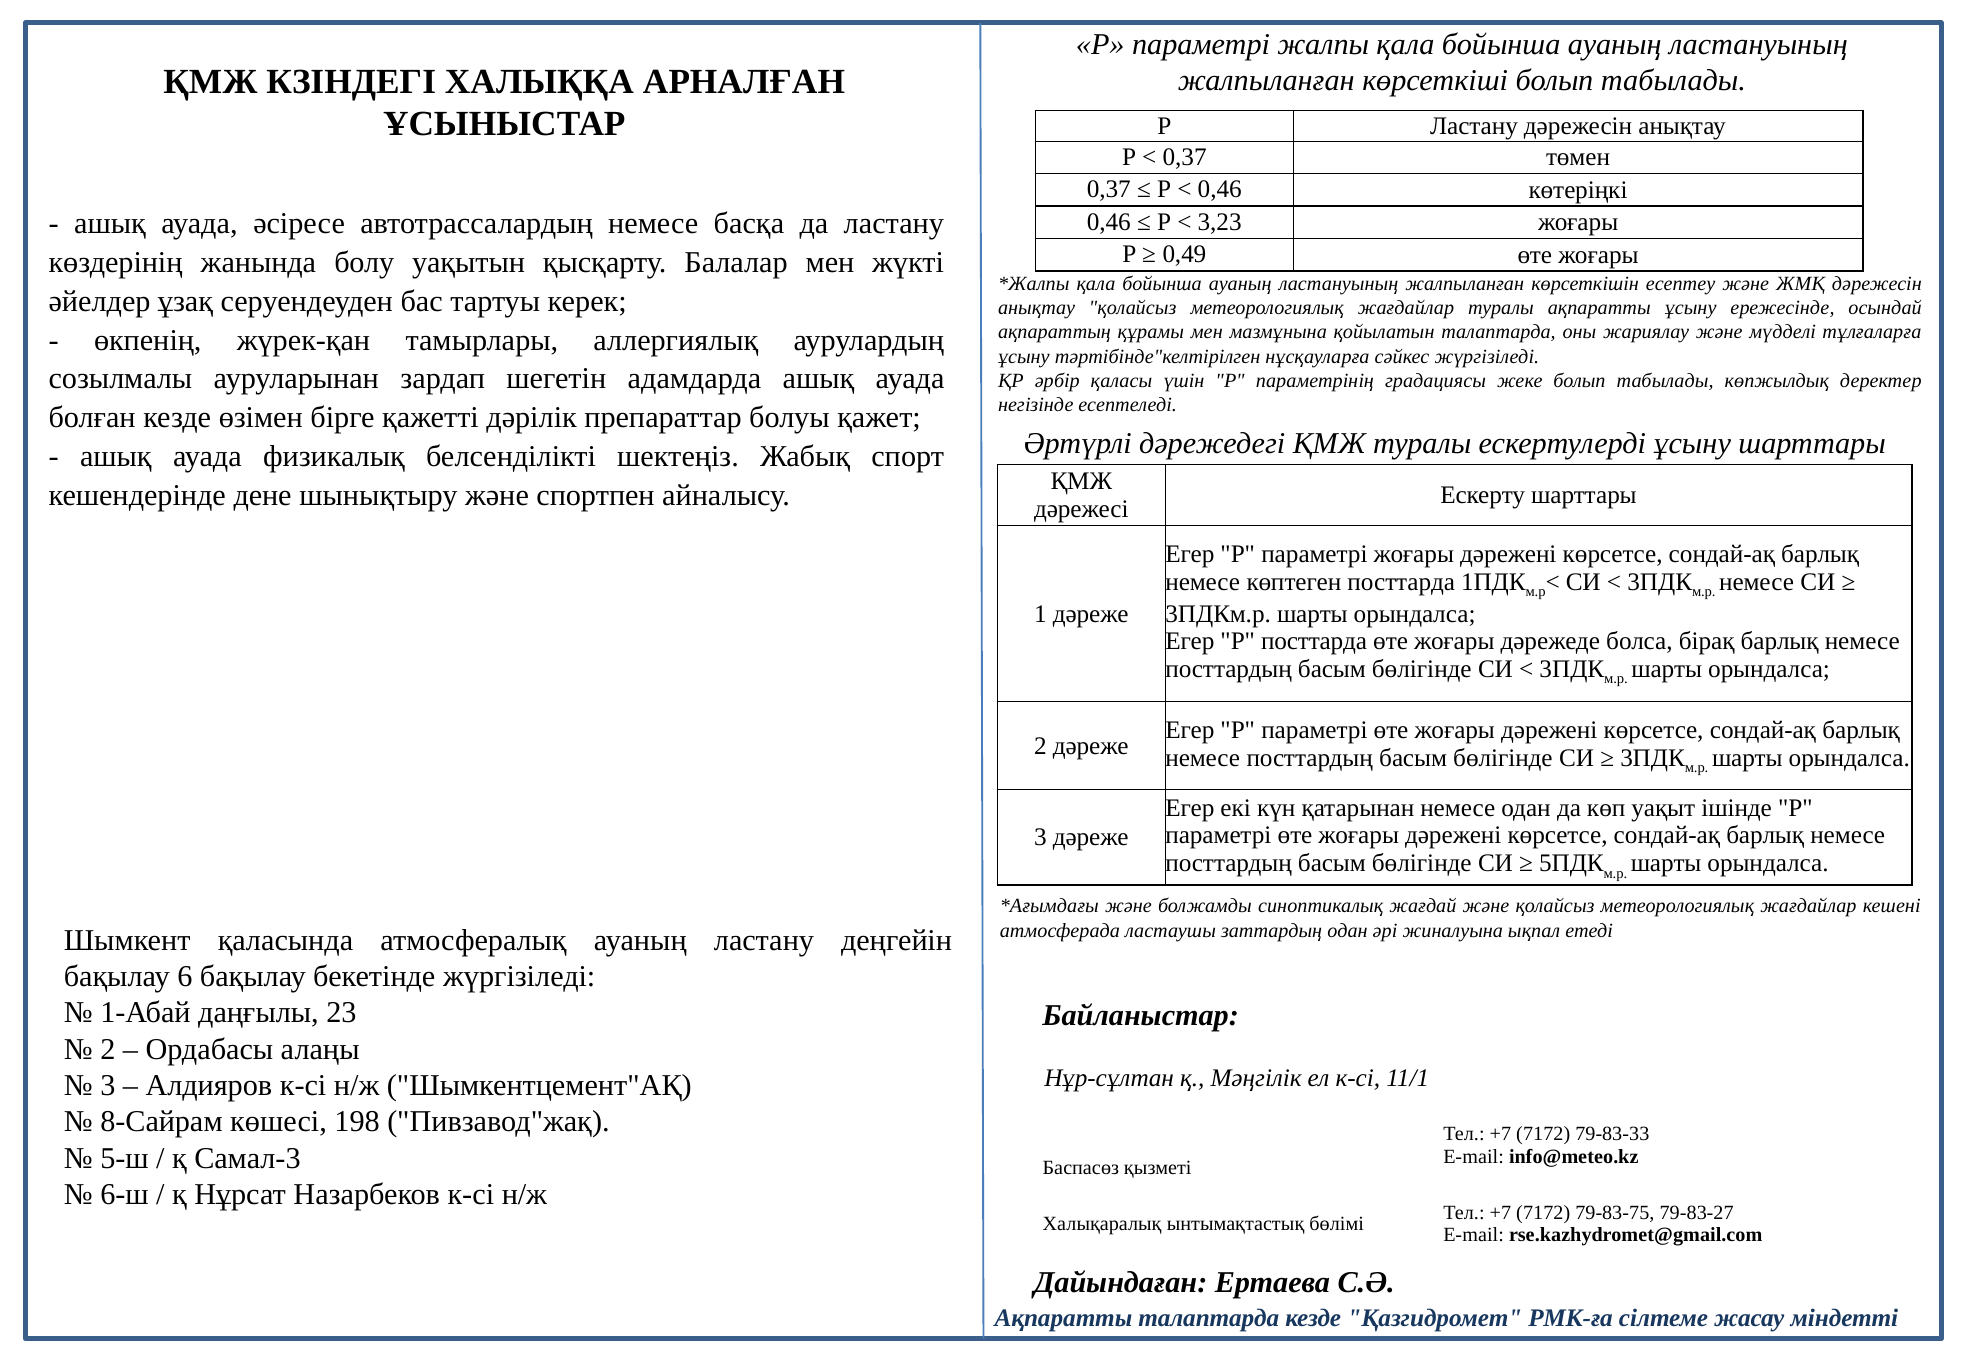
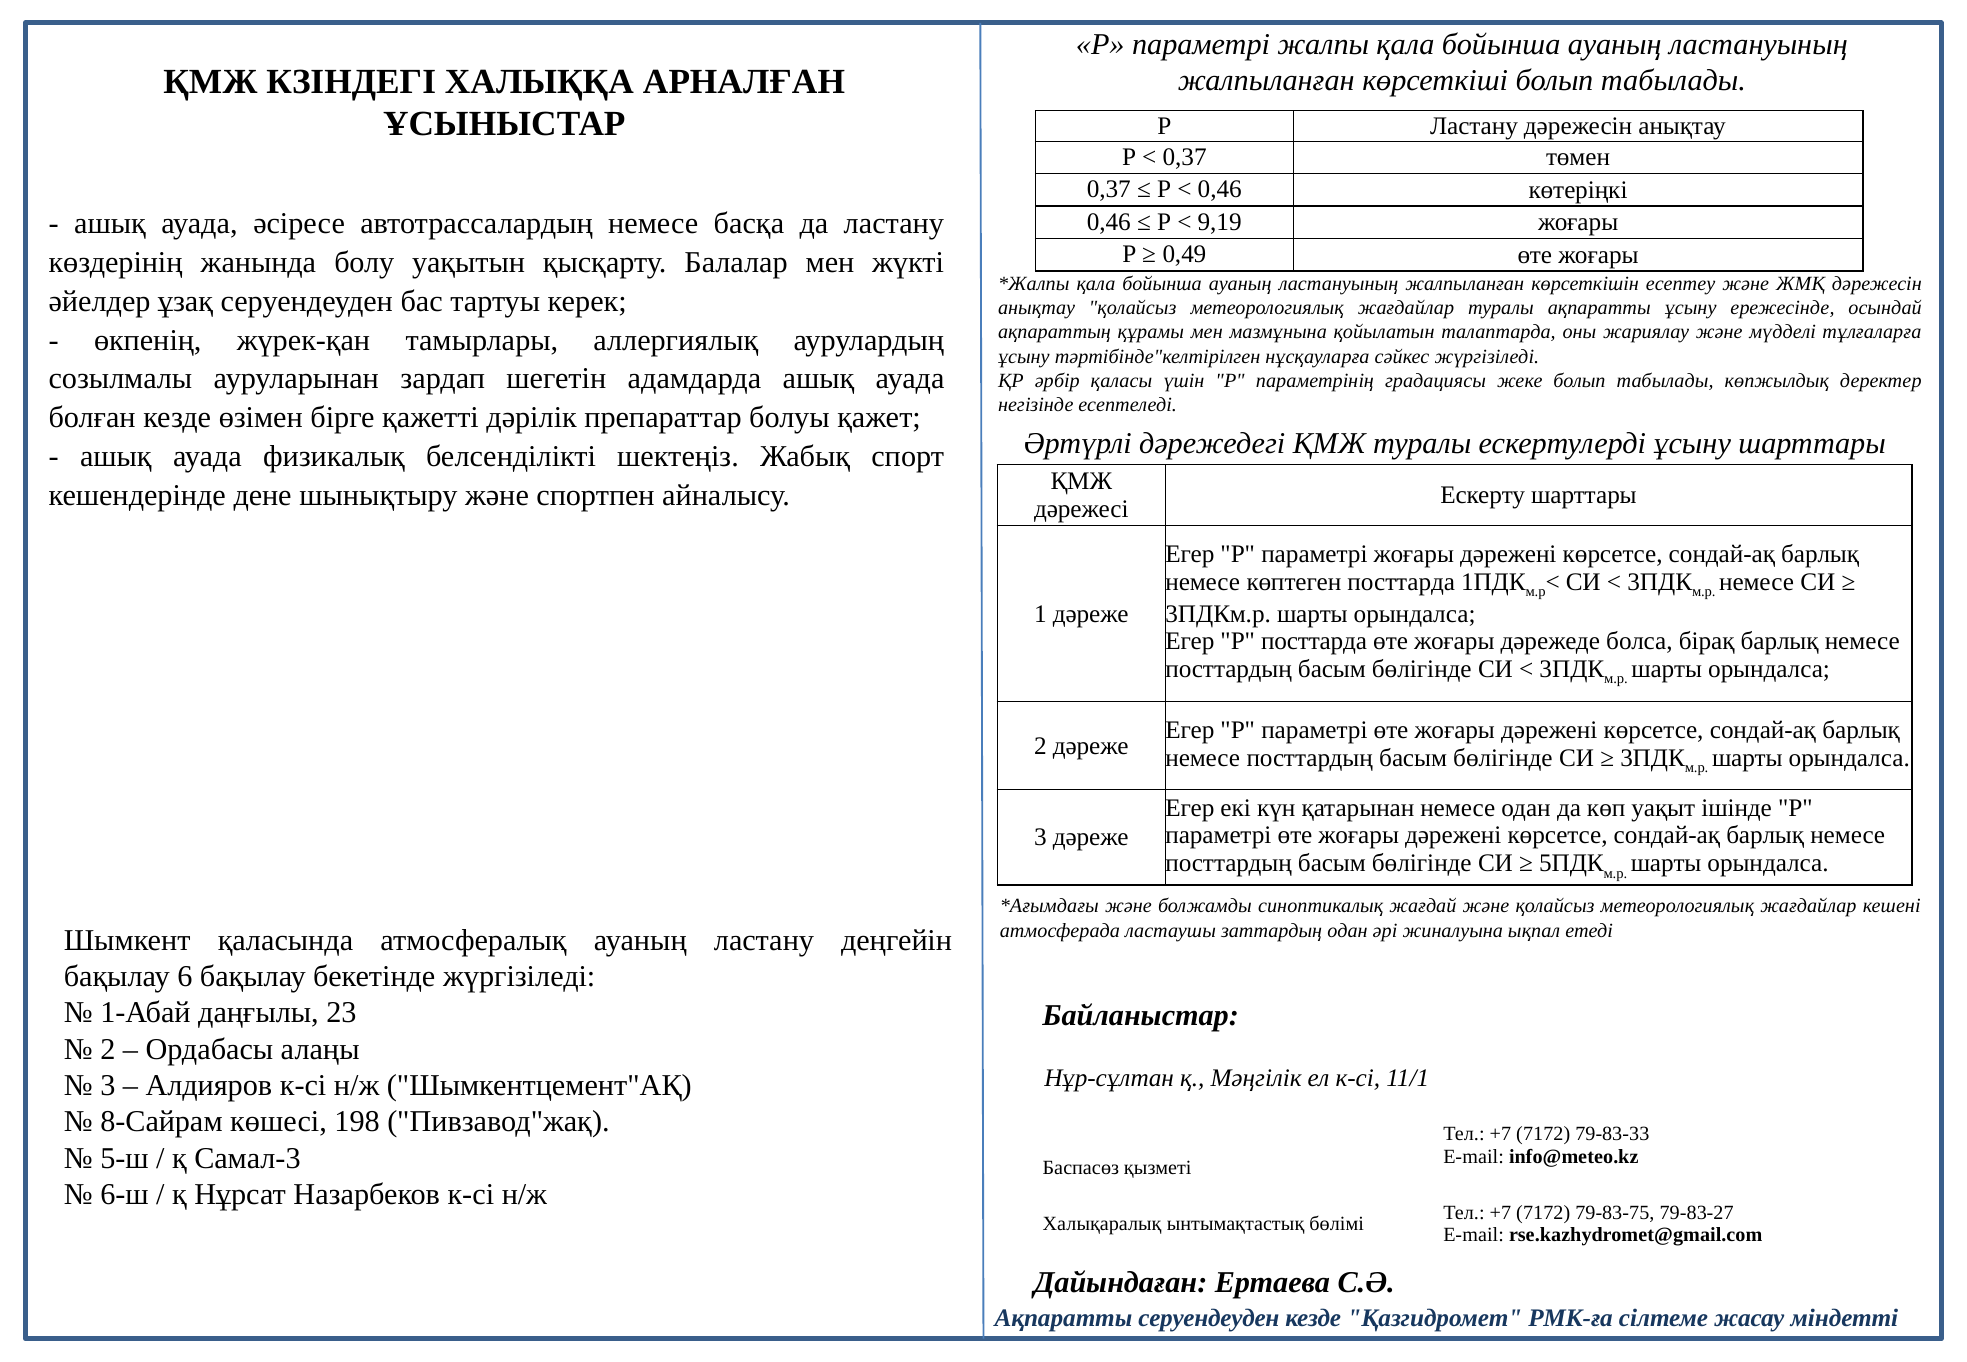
3,23: 3,23 -> 9,19 (1220, 222)
Ақпаратты талаптарда: талаптарда -> серуендеуден (1209, 1318)
